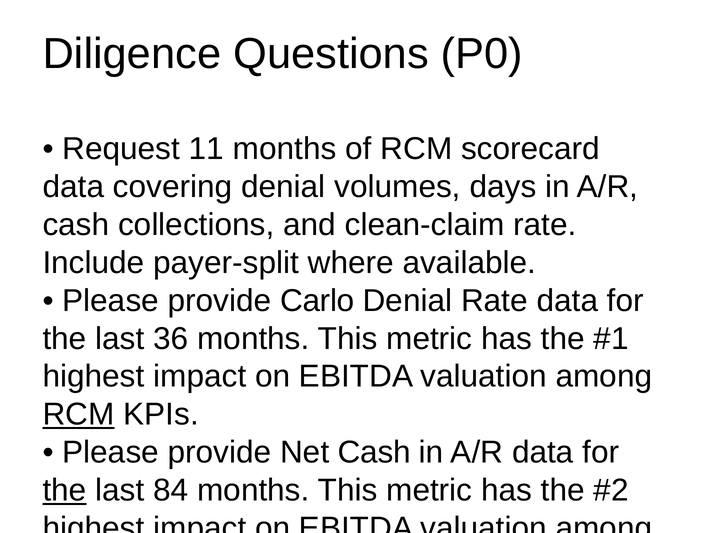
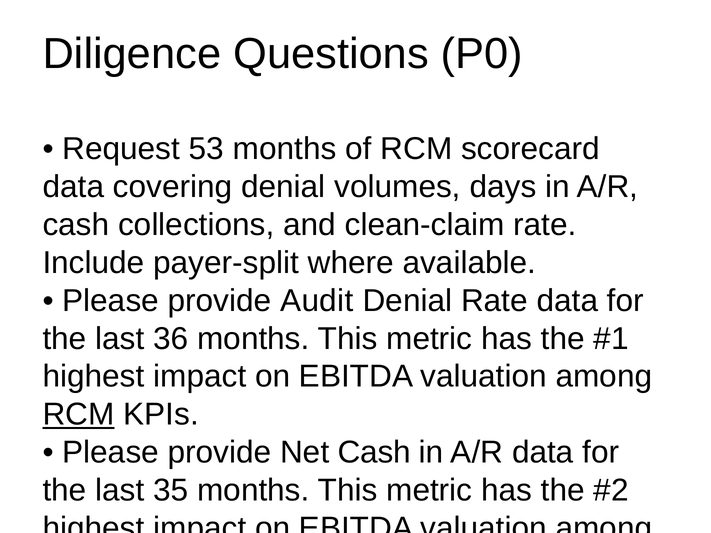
11: 11 -> 53 (206, 149)
Carlo: Carlo -> Audit (317, 301)
the underline: present -> none (64, 490)
84: 84 -> 35 (171, 490)
